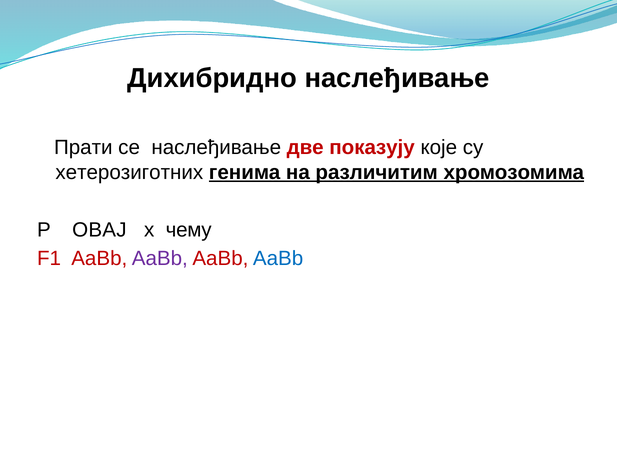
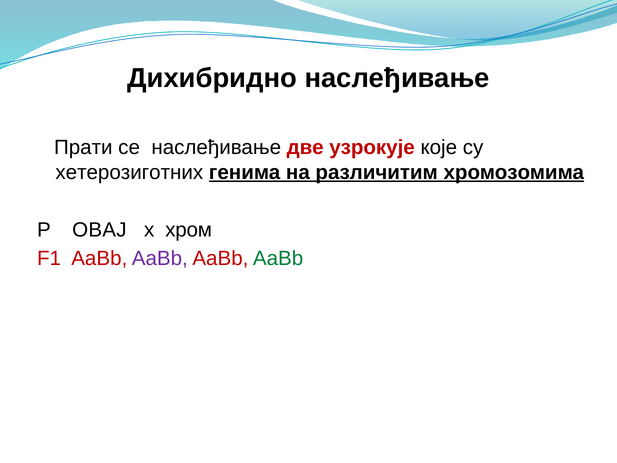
показују: показују -> узрокује (372, 147)
чему: чему -> хром (189, 230)
AaBb colour: blue -> green (278, 258)
